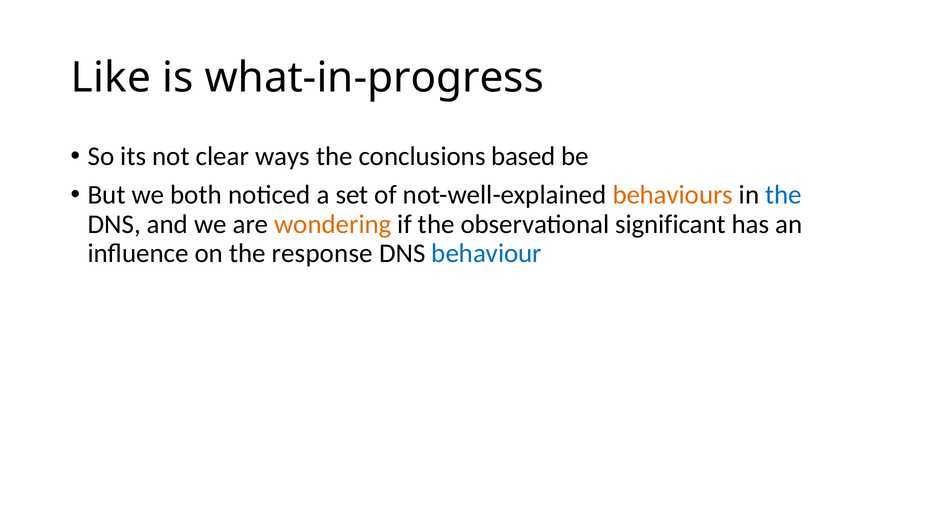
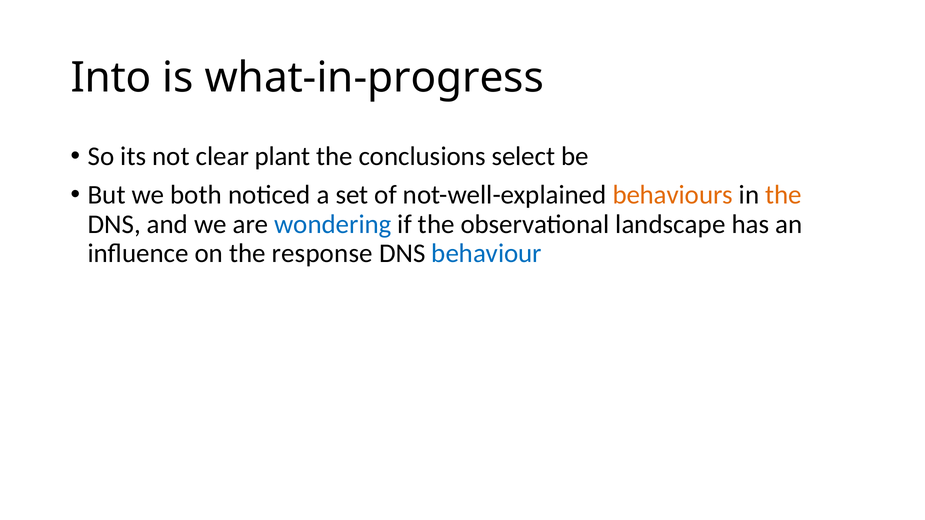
Like: Like -> Into (111, 78)
ways: ways -> plant (283, 156)
based: based -> select (523, 156)
the colour: blue -> orange (784, 195)
wondering colour: orange -> blue (333, 224)
significant: significant -> landscape (670, 224)
